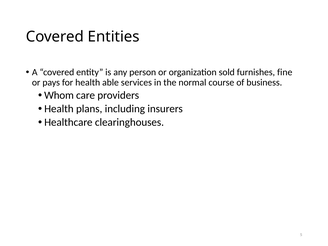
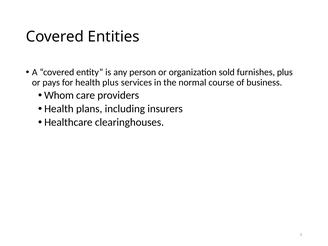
furnishes fine: fine -> plus (285, 72)
health able: able -> plus (110, 83)
